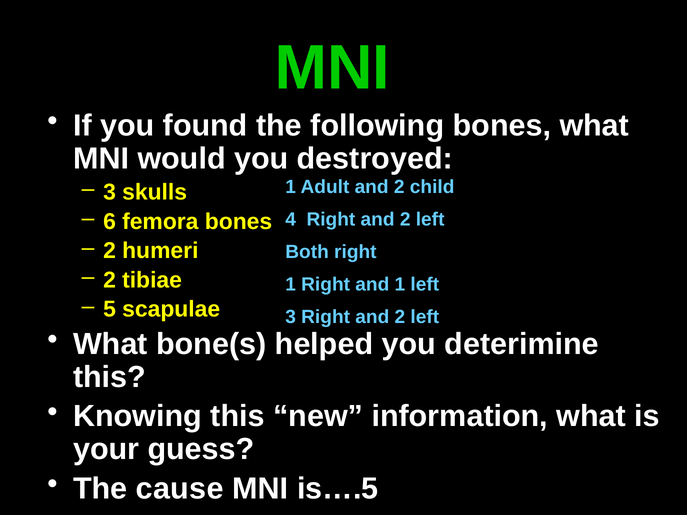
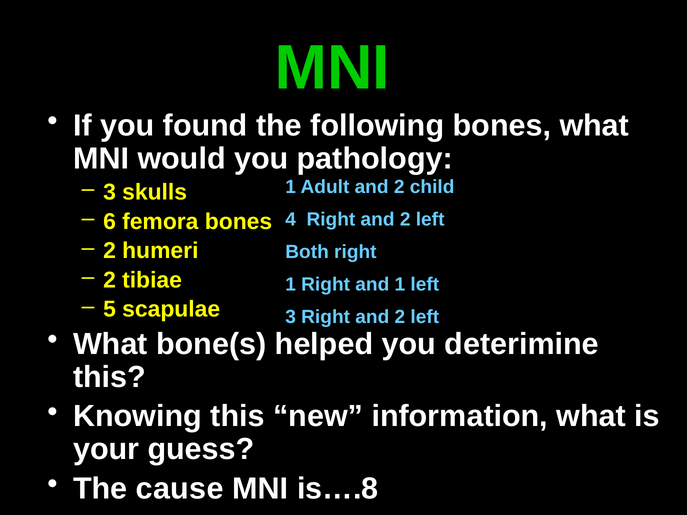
destroyed: destroyed -> pathology (375, 159)
is….5: is….5 -> is….8 (338, 489)
